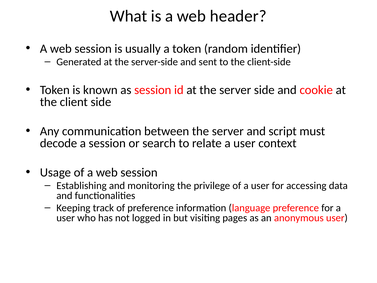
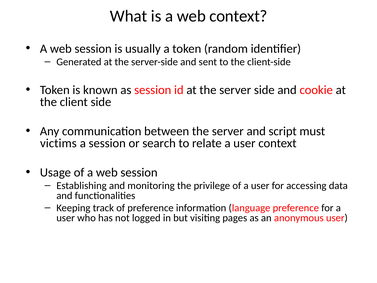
web header: header -> context (238, 16)
decode: decode -> victims (58, 143)
